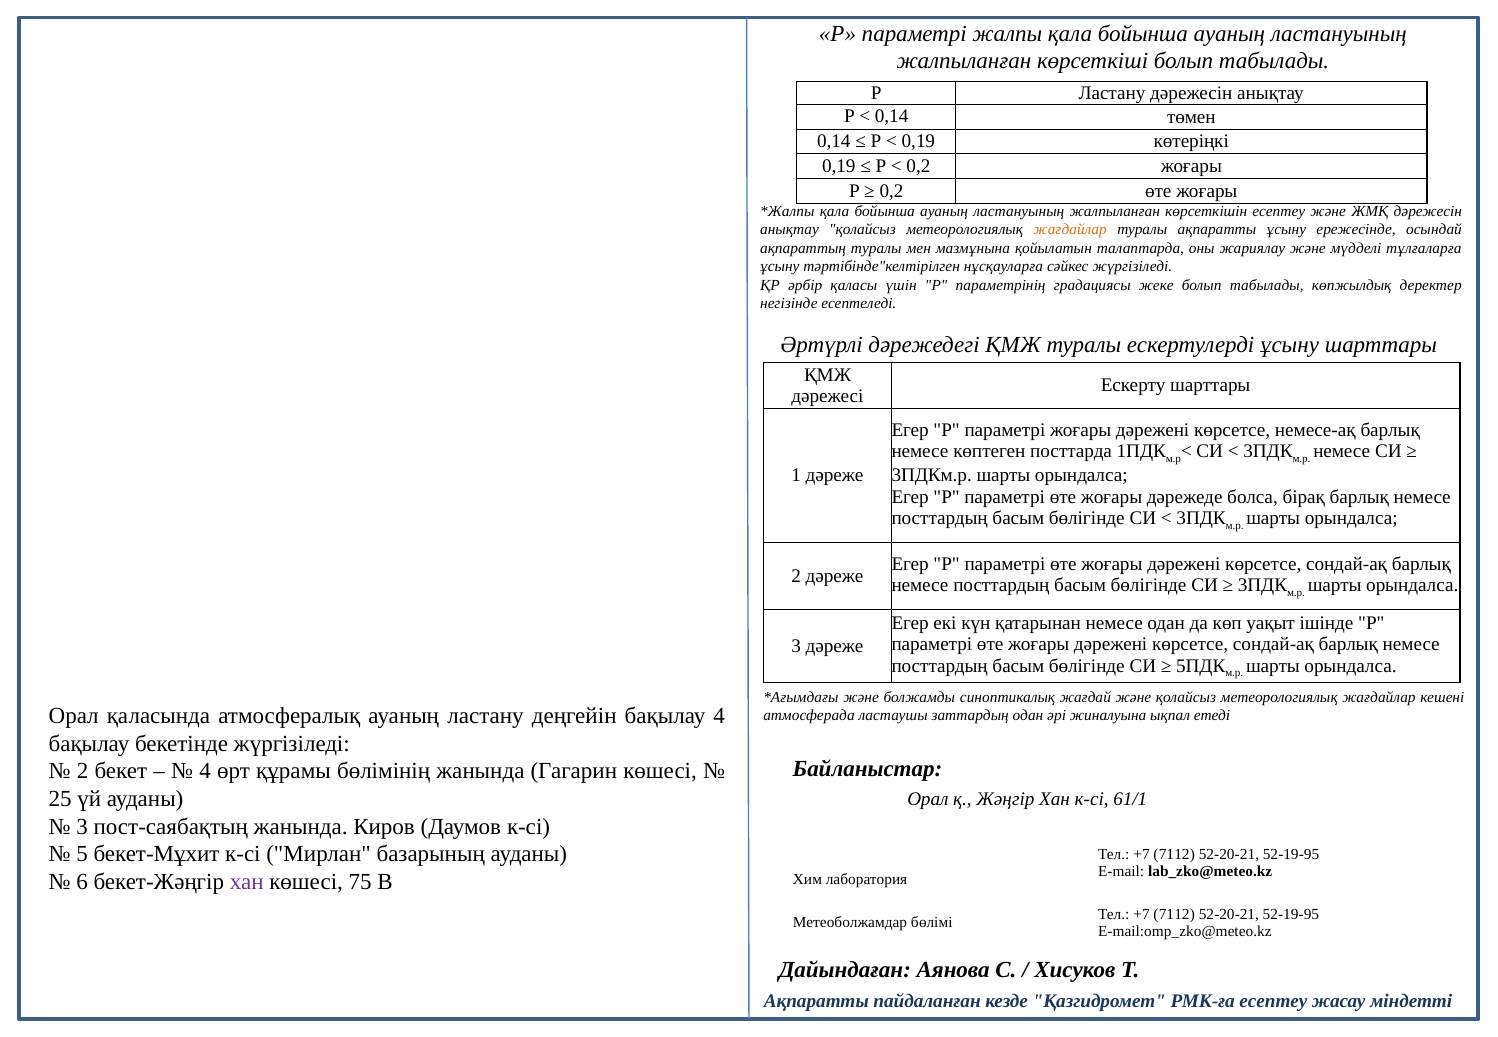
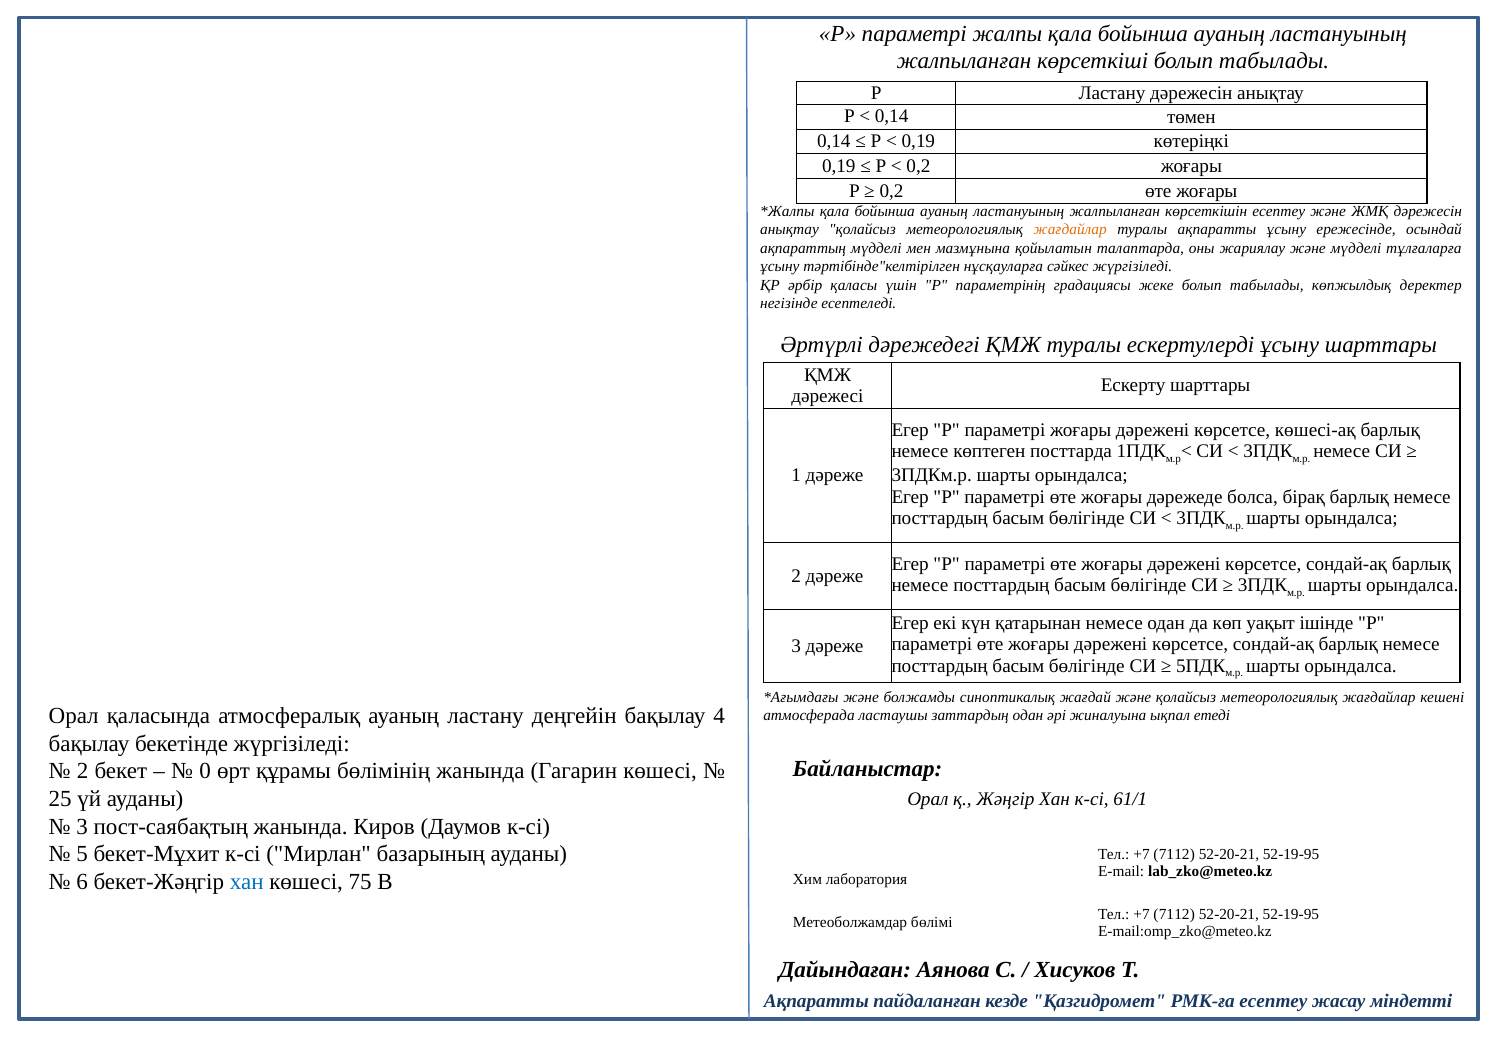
ақпараттың туралы: туралы -> мүдделі (876, 248)
немесе-ақ: немесе-ақ -> көшесі-ақ (1315, 430)
4: 4 -> 0 (205, 771)
хан colour: purple -> blue (247, 882)
